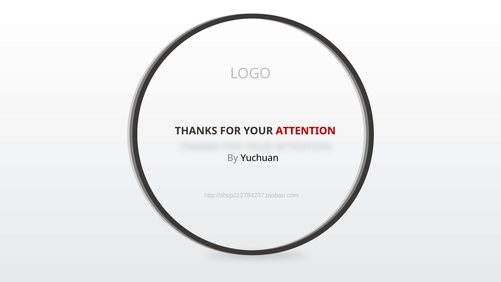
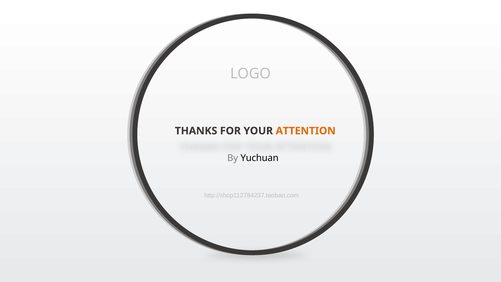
ATTENTION colour: red -> orange (306, 131)
